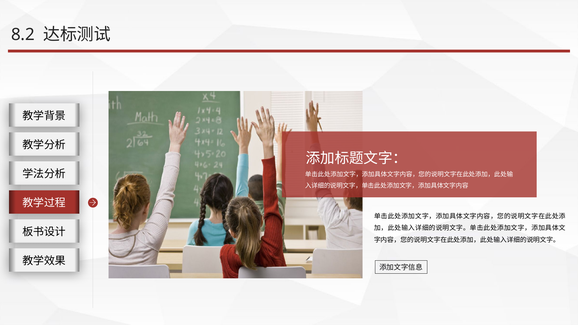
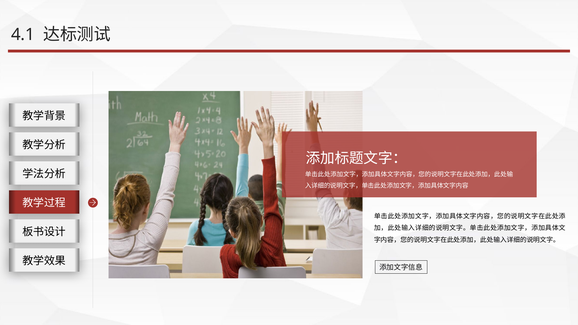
8.2: 8.2 -> 4.1 (23, 35)
